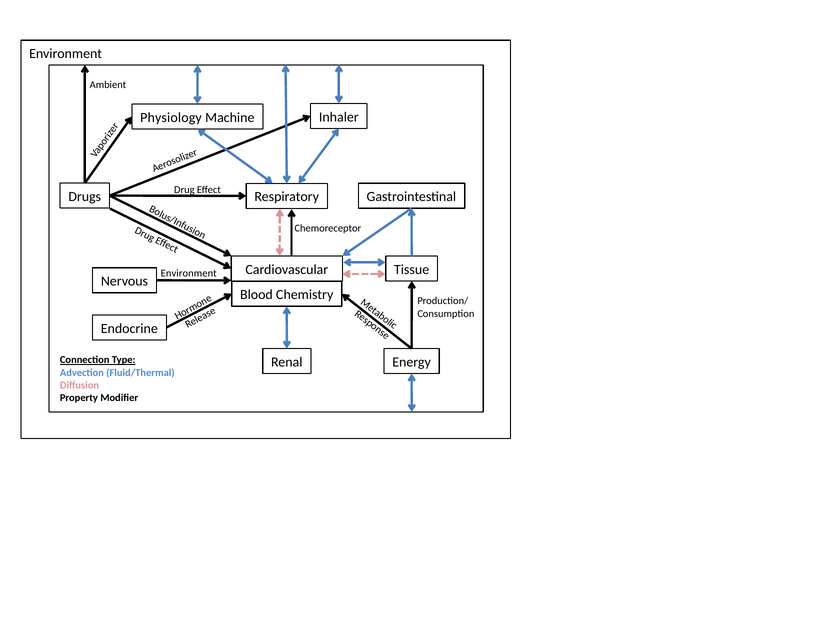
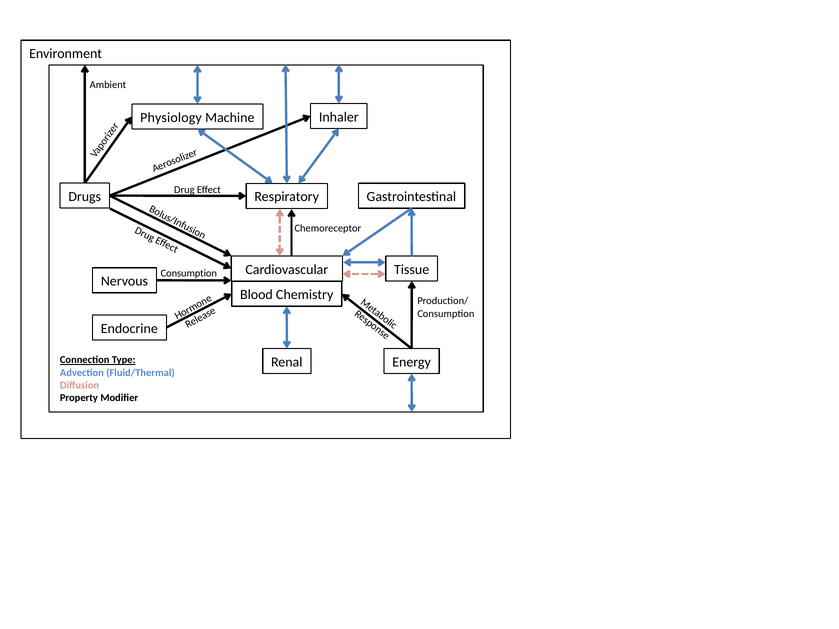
Environment: Environment -> Consumption (189, 274)
